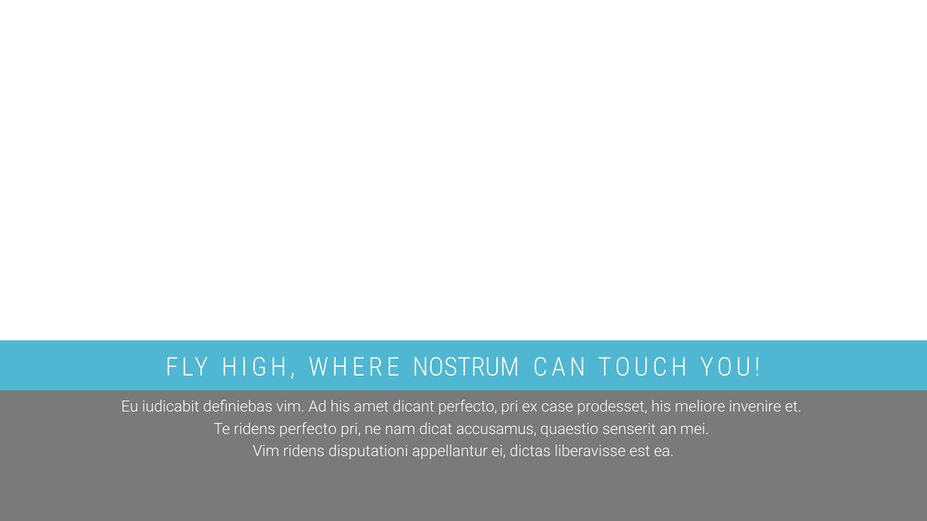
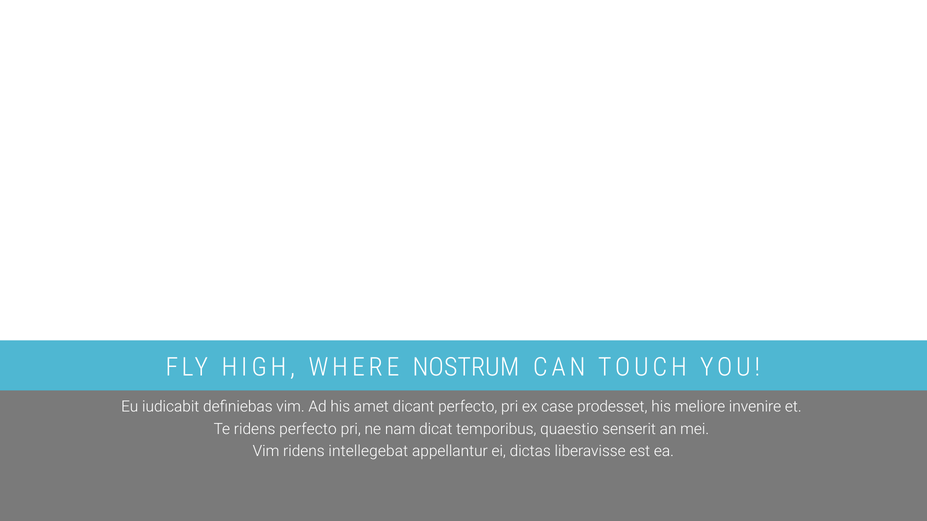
accusamus: accusamus -> temporibus (496, 429)
disputationi: disputationi -> intellegebat (368, 452)
